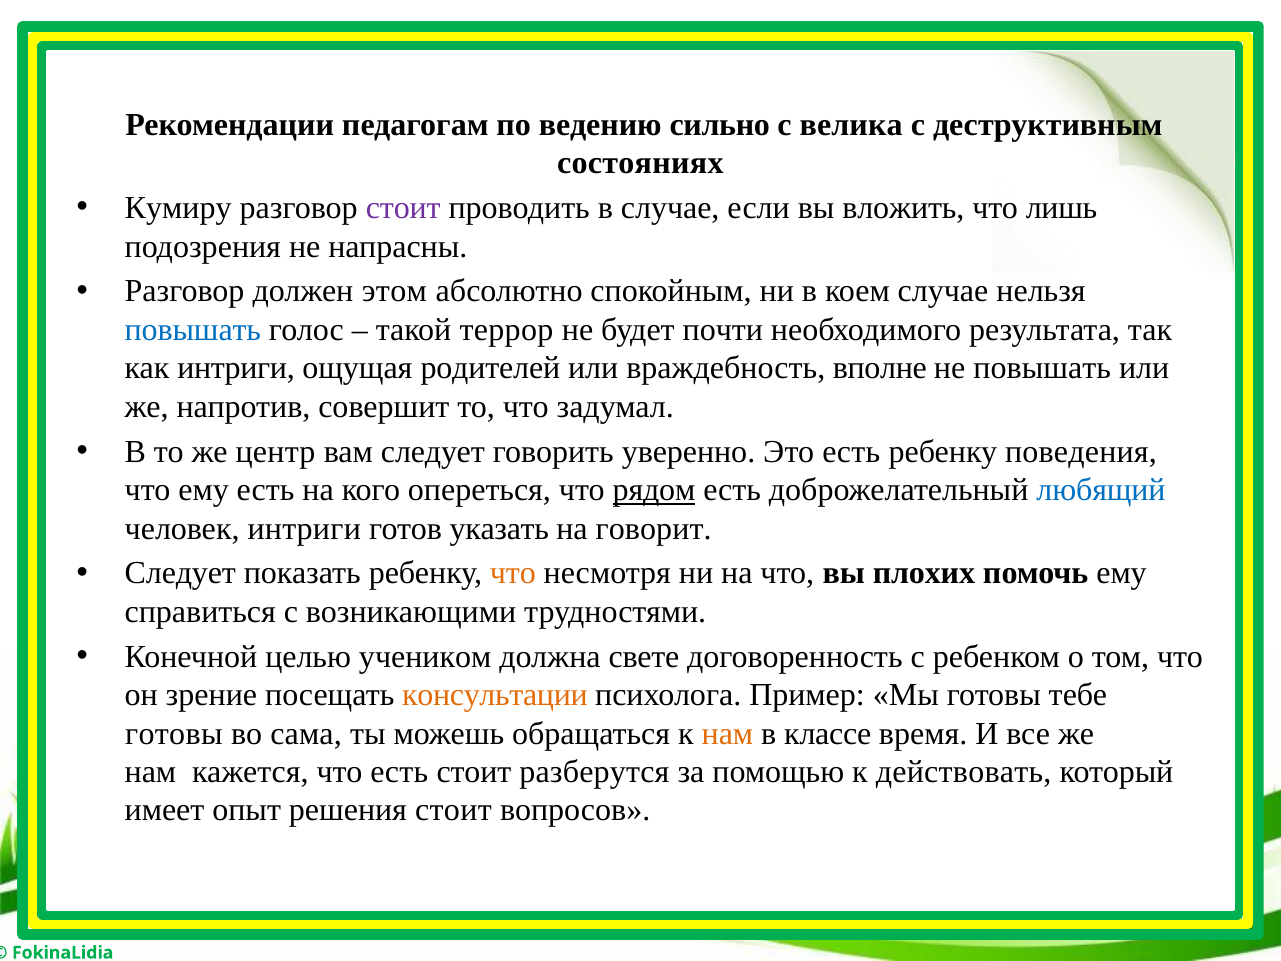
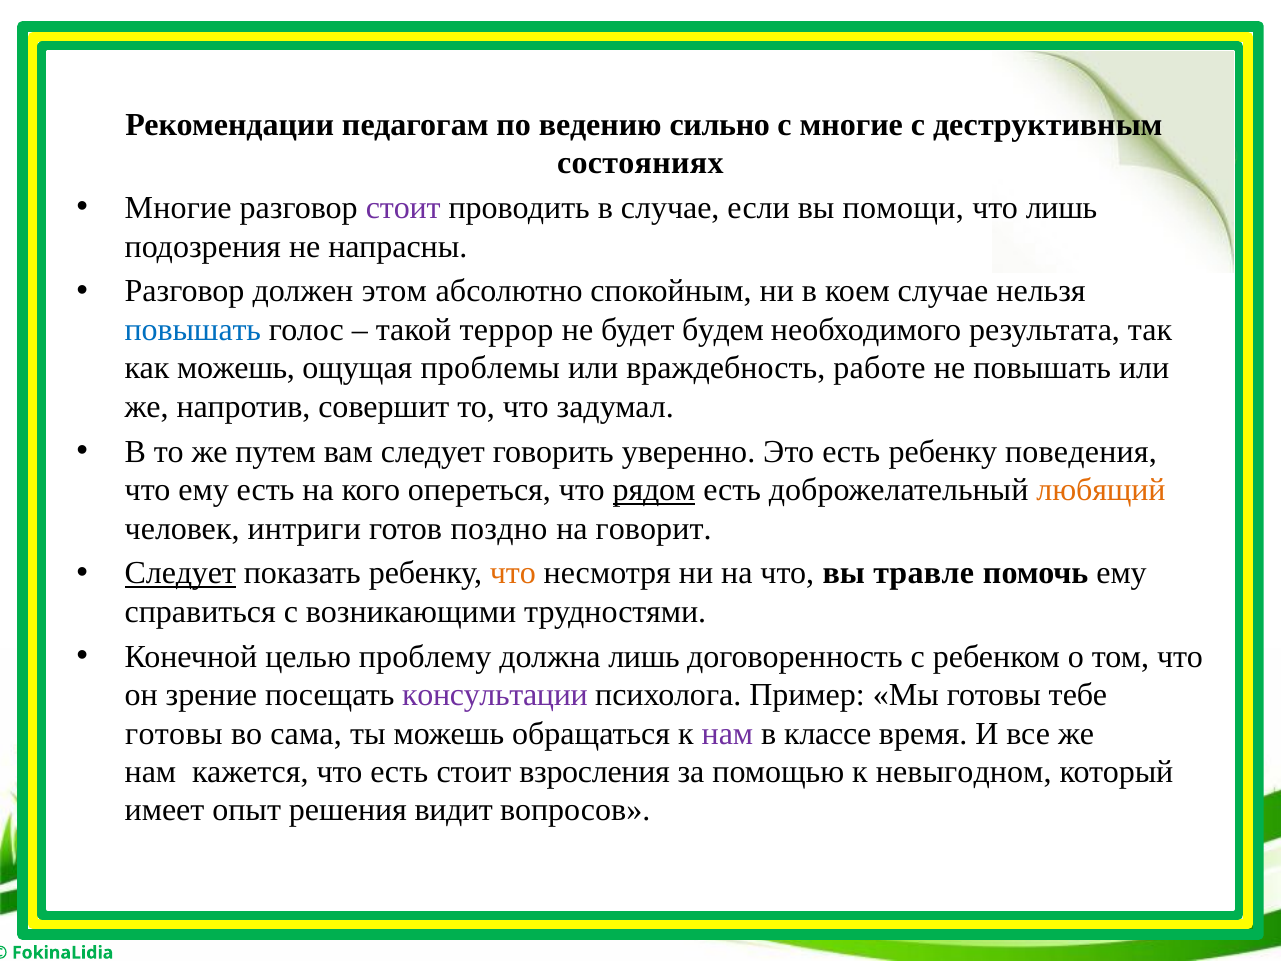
с велика: велика -> многие (851, 125)
Кумиру: Кумиру -> Многие (178, 208)
вложить: вложить -> помощи (903, 208)
почти: почти -> будем (723, 330)
как интриги: интриги -> можешь (236, 368)
родителей: родителей -> проблемы (490, 368)
вполне: вполне -> работе (880, 368)
центр: центр -> путем (276, 451)
любящий colour: blue -> orange (1101, 490)
указать: указать -> поздно (499, 528)
Следует underline: none -> present (180, 573)
плохих: плохих -> травле (924, 573)
учеником: учеником -> проблему (425, 656)
должна свете: свете -> лишь (644, 656)
консультации colour: orange -> purple (495, 695)
нам colour: orange -> purple (727, 733)
разберутся: разберутся -> взросления (595, 772)
действовать: действовать -> невыгодном (964, 772)
решения стоит: стоит -> видит (454, 810)
